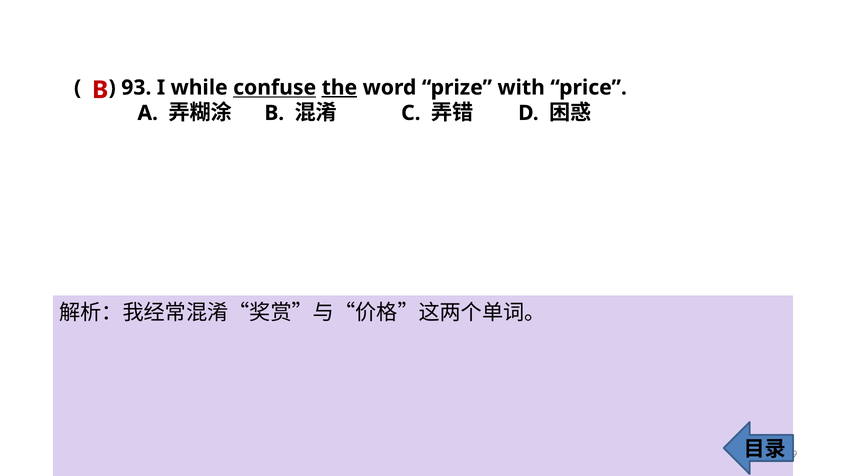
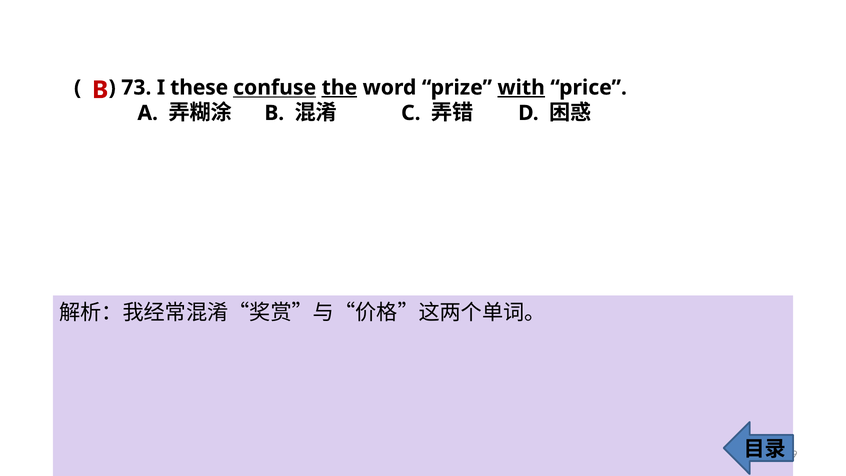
93: 93 -> 73 (136, 88)
while: while -> these (199, 88)
with underline: none -> present (521, 88)
